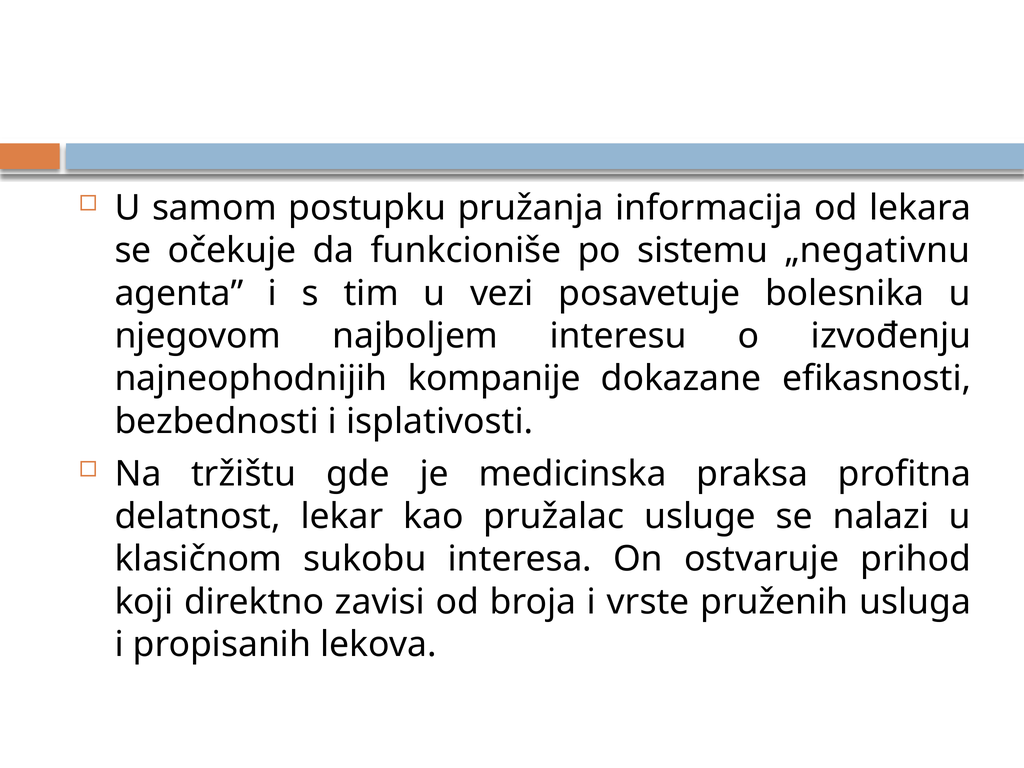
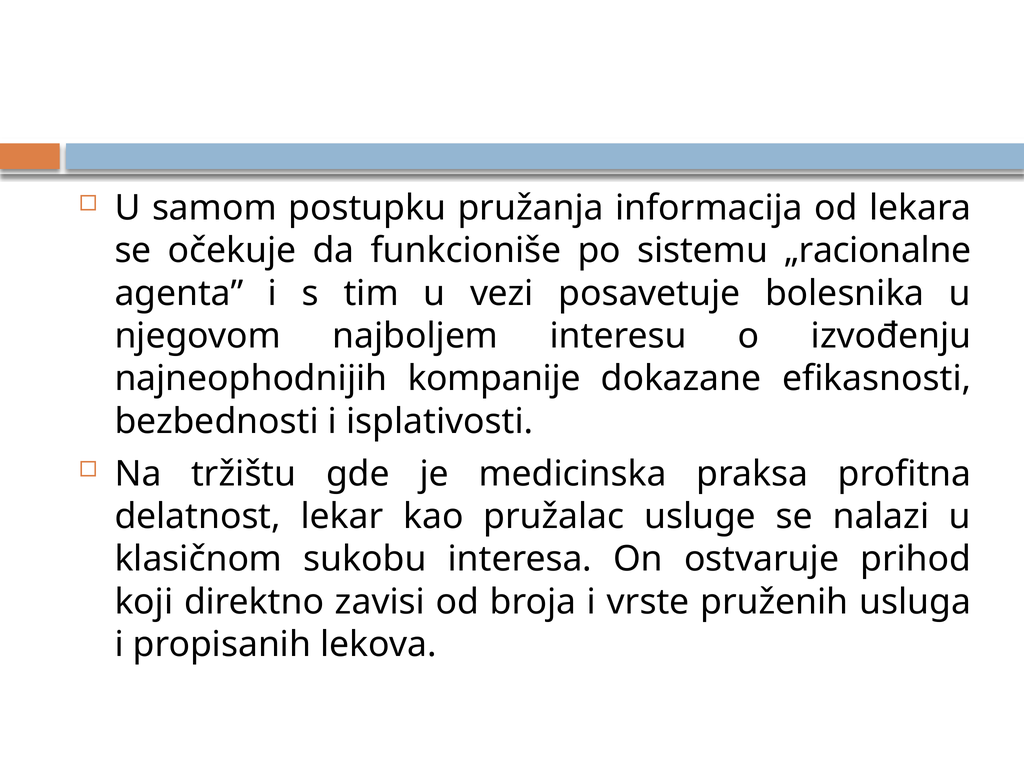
„negativnu: „negativnu -> „racionalne (878, 251)
